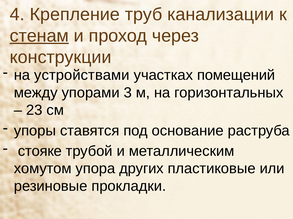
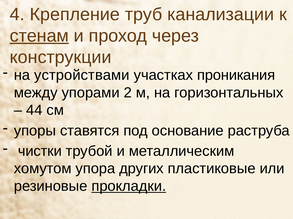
помещений: помещений -> проникания (236, 75)
3: 3 -> 2 (128, 93)
23: 23 -> 44 (34, 111)
стояке: стояке -> чистки (40, 152)
прокладки underline: none -> present (129, 187)
